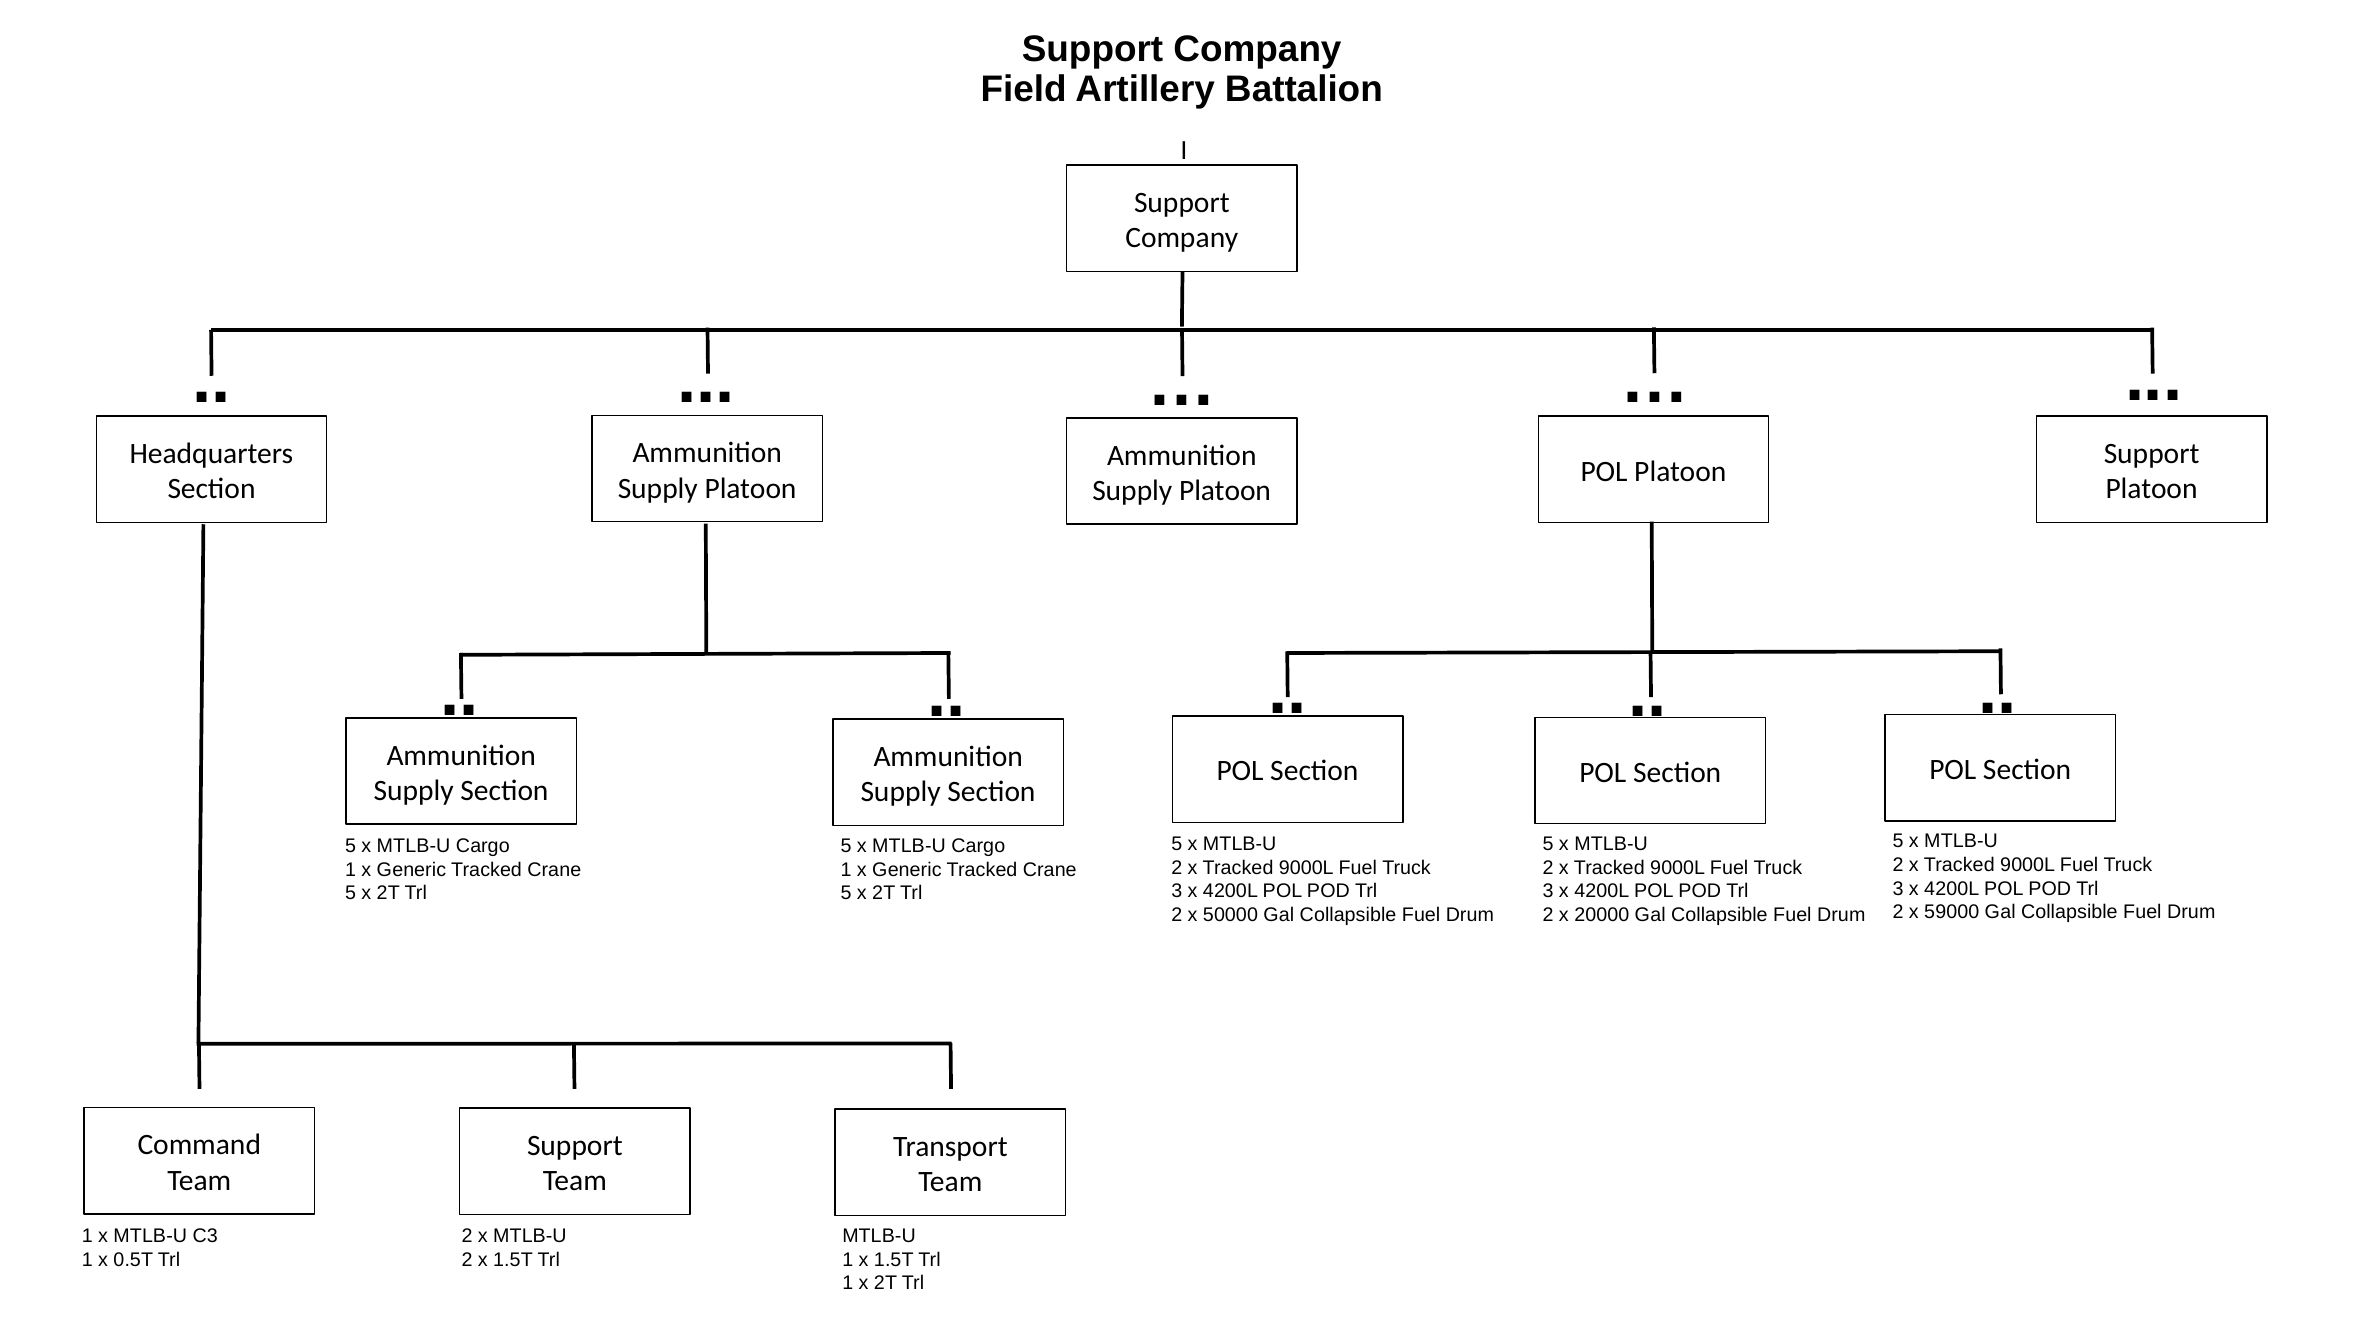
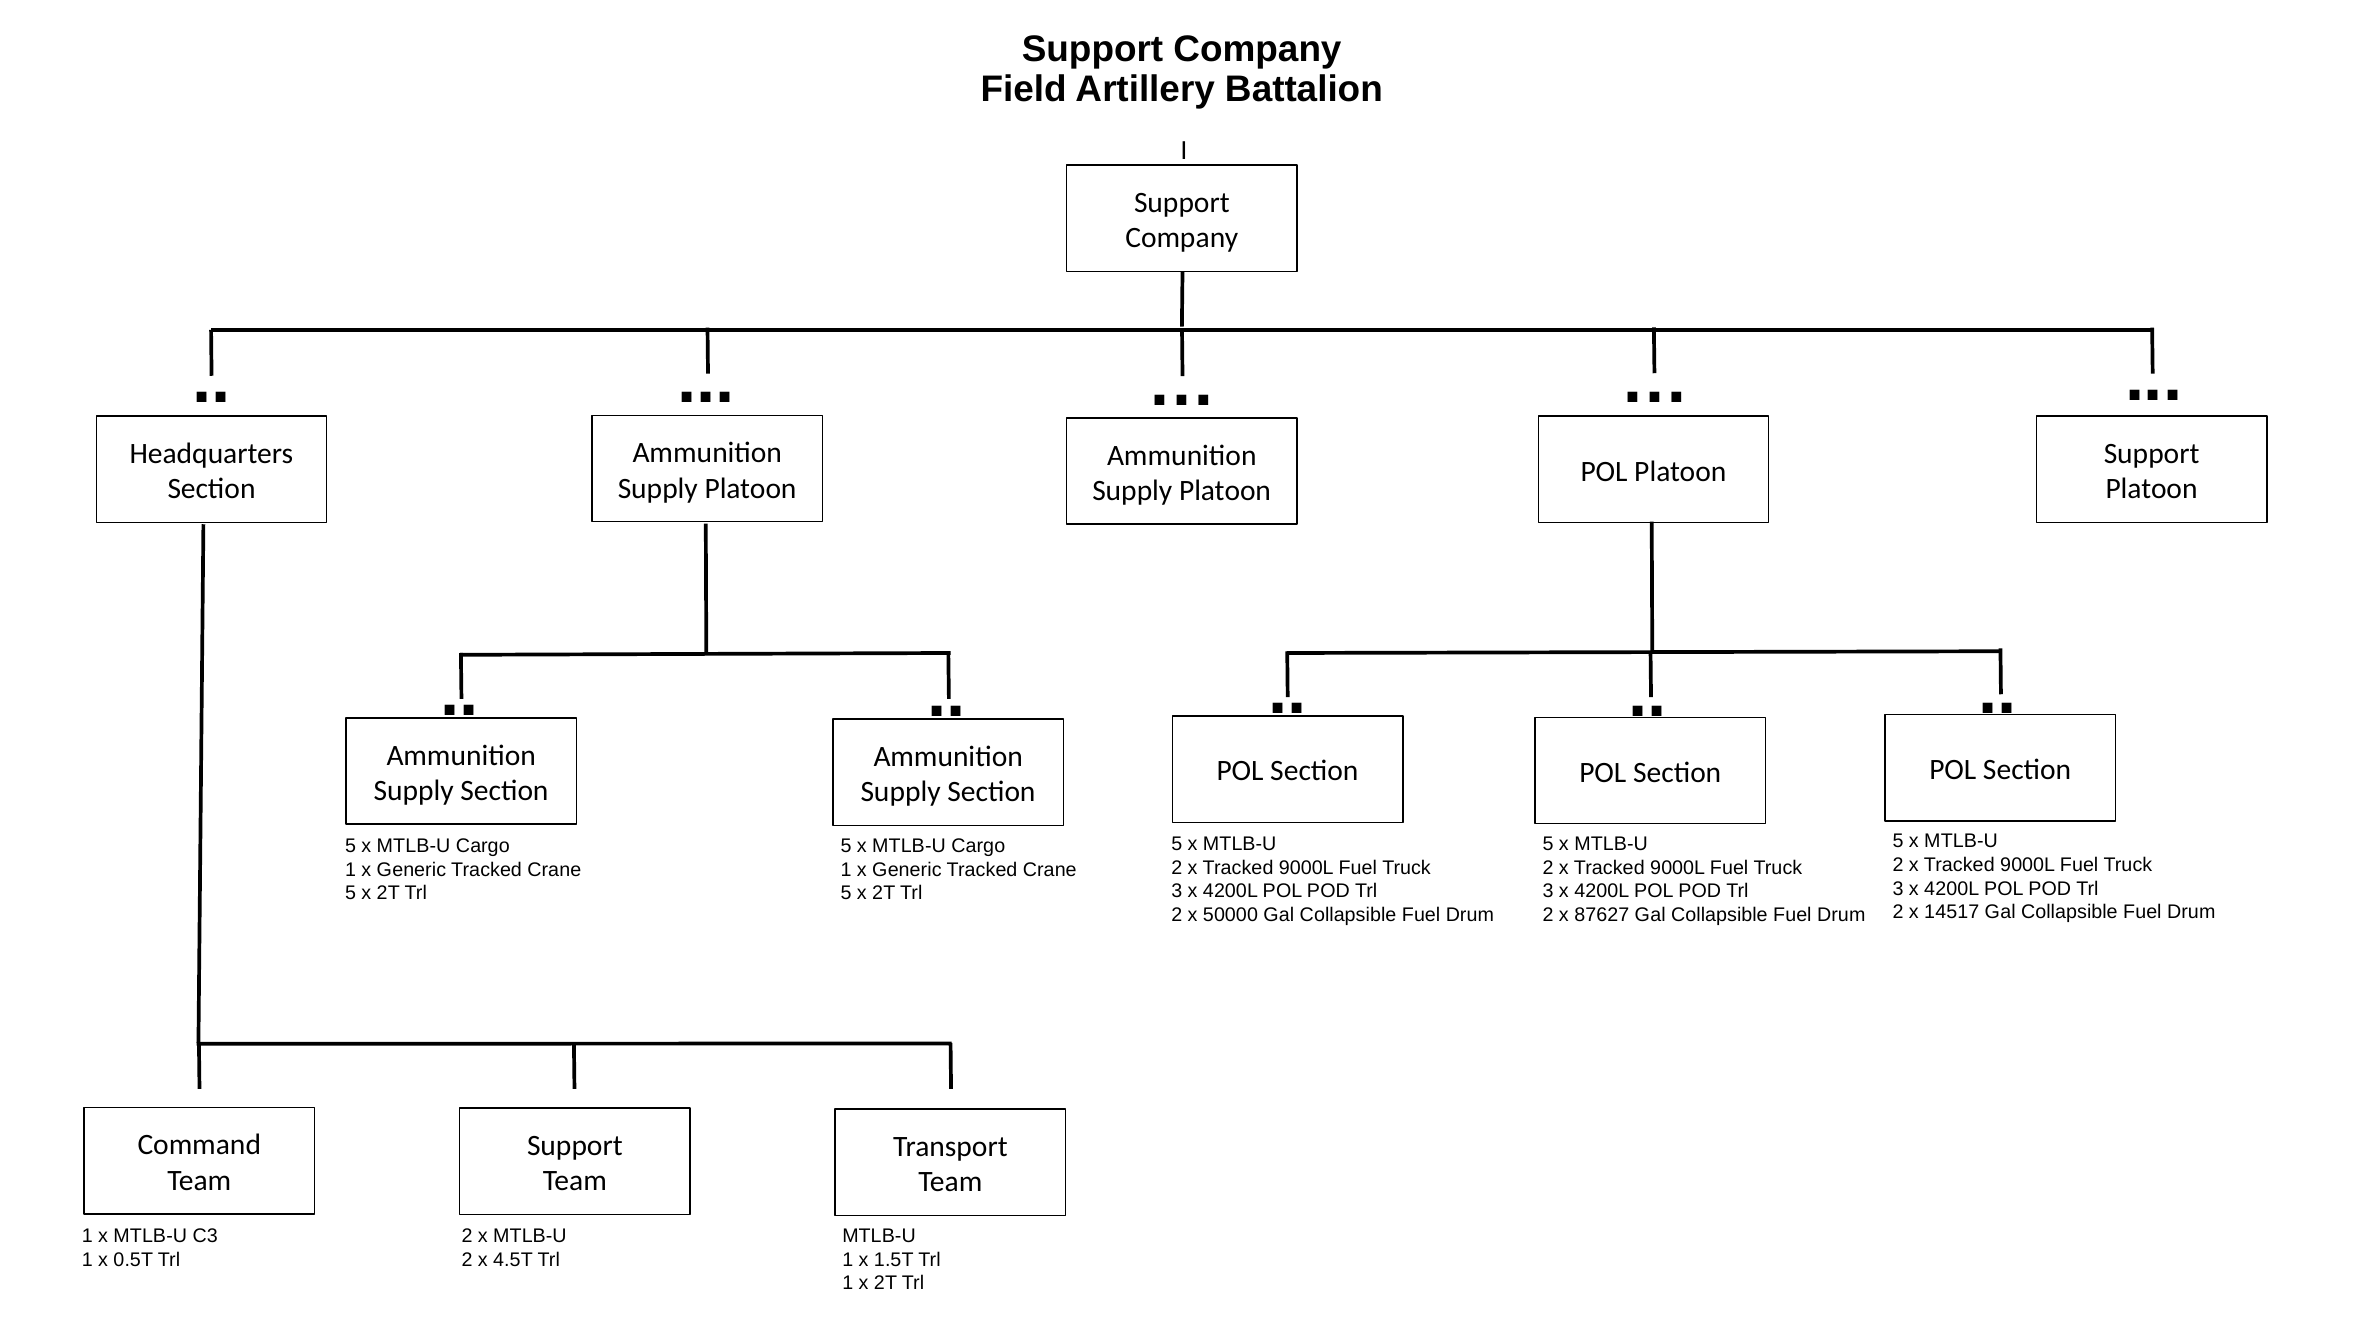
59000: 59000 -> 14517 (1952, 912)
20000: 20000 -> 87627 (1602, 915)
2 x 1.5T: 1.5T -> 4.5T (513, 1259)
